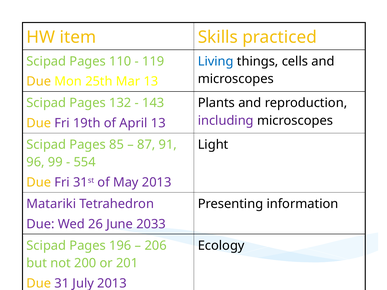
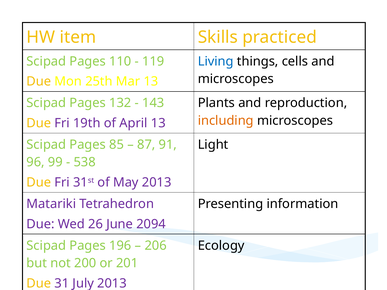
including colour: purple -> orange (226, 121)
554: 554 -> 538 (85, 162)
2033: 2033 -> 2094 (151, 224)
